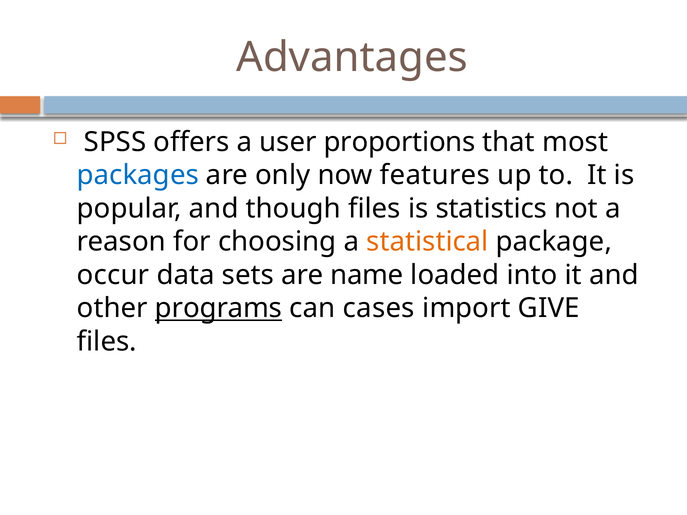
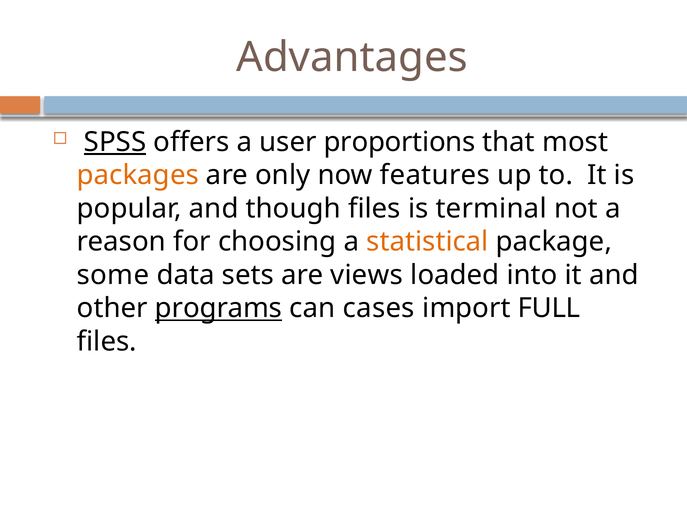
SPSS underline: none -> present (115, 142)
packages colour: blue -> orange (138, 175)
statistics: statistics -> terminal (491, 209)
occur: occur -> some (113, 275)
name: name -> views (367, 275)
GIVE: GIVE -> FULL (549, 308)
